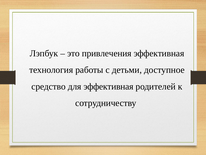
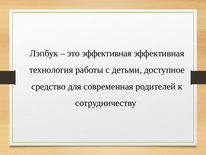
это привлечения: привлечения -> эффективная (107, 53)
для эффективная: эффективная -> современная (108, 86)
